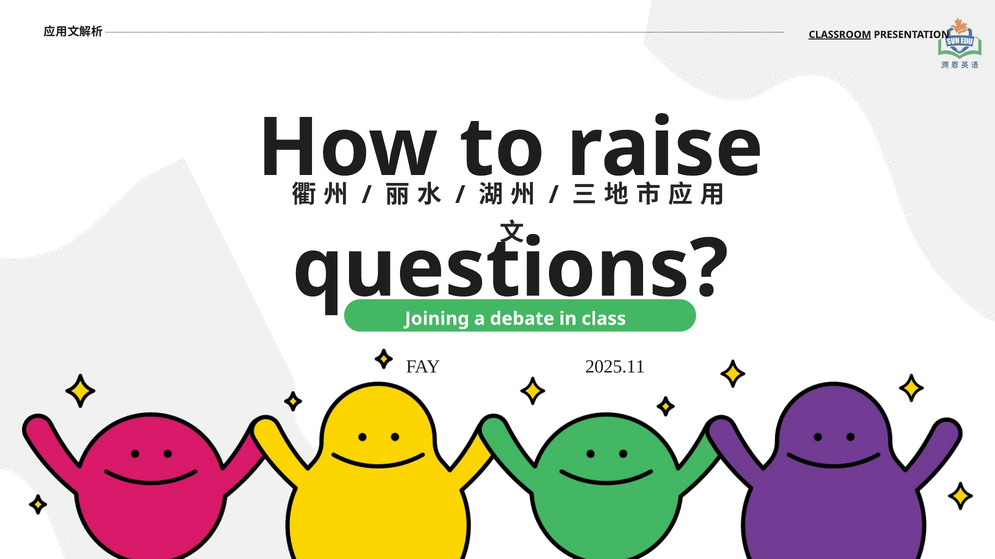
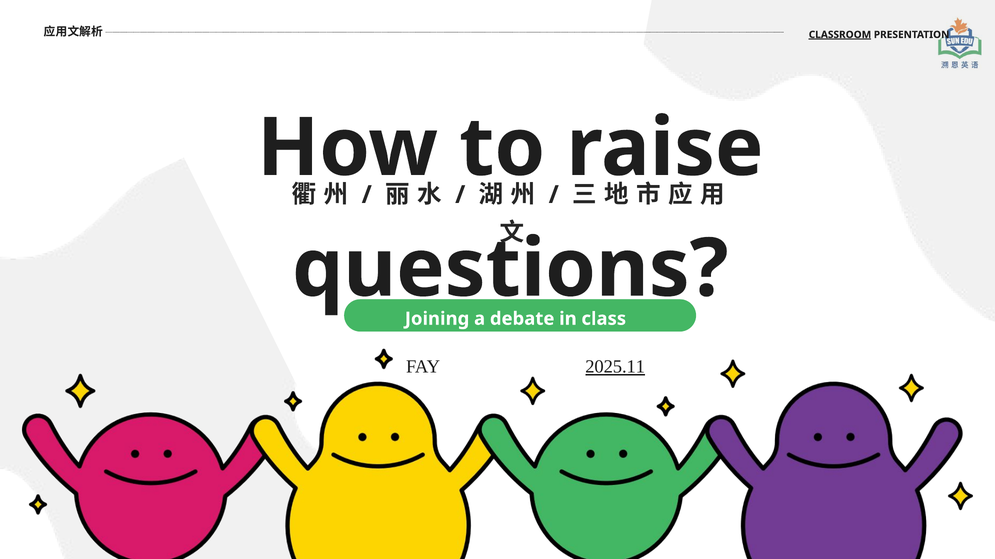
2025.11 underline: none -> present (615, 367)
